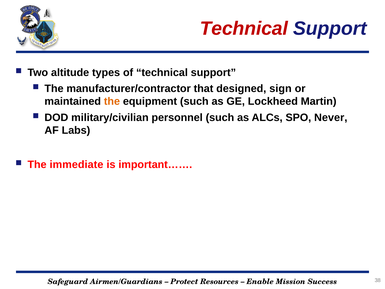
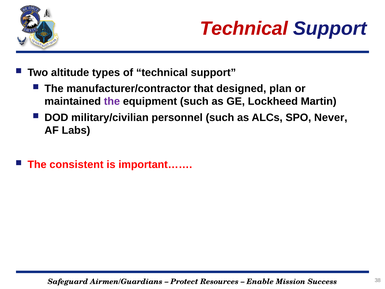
sign: sign -> plan (280, 89)
the colour: orange -> purple (112, 101)
immediate: immediate -> consistent (76, 164)
